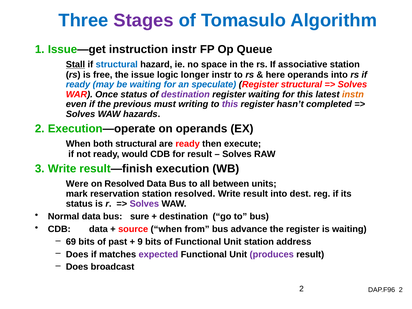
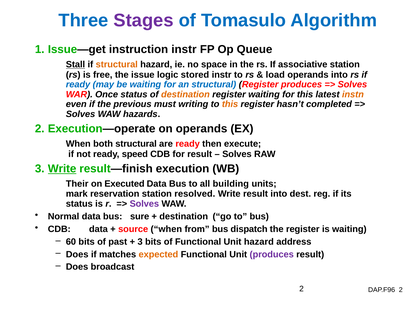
structural colour: blue -> orange (117, 65)
longer: longer -> stored (195, 75)
here: here -> load (275, 75)
an speculate: speculate -> structural (214, 85)
Register structural: structural -> produces (301, 85)
destination colour: purple -> orange (185, 94)
this colour: purple -> orange (230, 104)
would: would -> speed (135, 154)
Write underline: none -> present (62, 169)
Were: Were -> Their (77, 184)
on Resolved: Resolved -> Executed (124, 184)
between: between -> building (231, 184)
advance: advance -> dispatch (249, 229)
69: 69 -> 60 (71, 242)
9: 9 -> 3 (140, 242)
Unit station: station -> hazard (259, 242)
expected colour: purple -> orange (158, 254)
